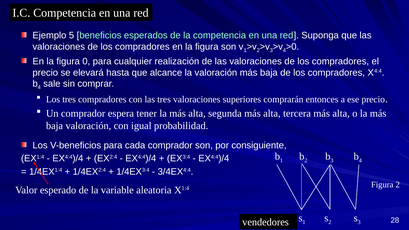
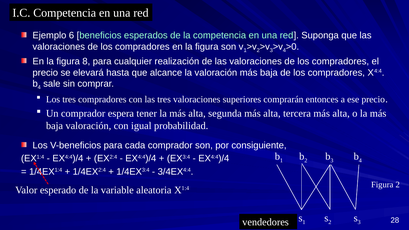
5: 5 -> 6 (72, 35)
0: 0 -> 8 (86, 61)
